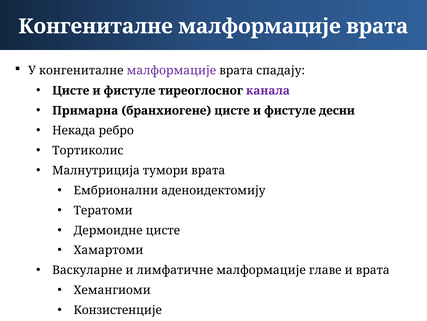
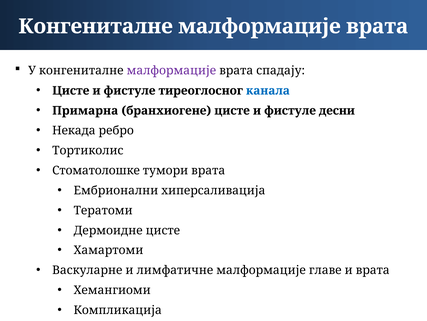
канала colour: purple -> blue (268, 90)
Малнутриција: Малнутриција -> Стоматолошке (96, 170)
аденоидектомију: аденоидектомију -> хиперсаливација (213, 190)
Конзистенције: Конзистенције -> Компликација (118, 310)
